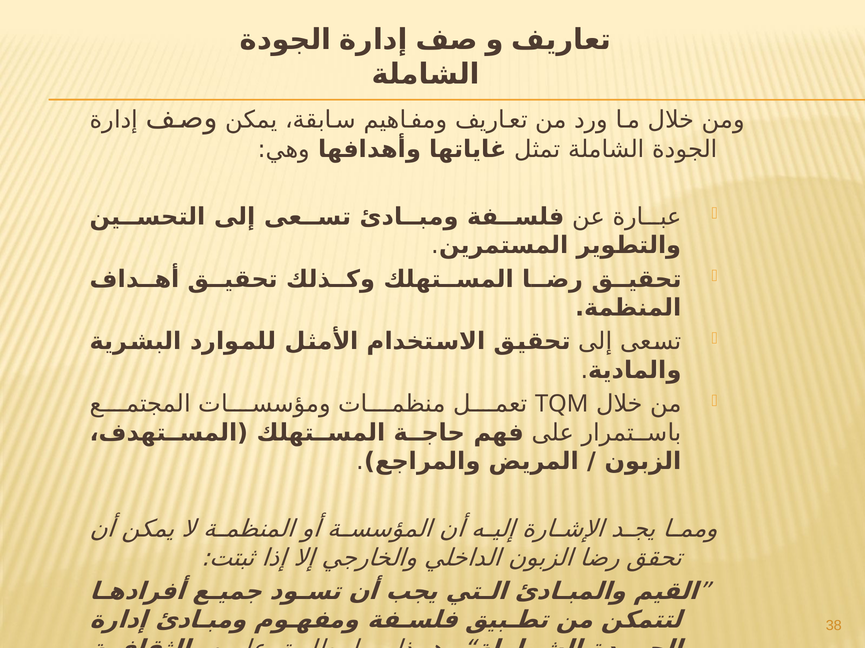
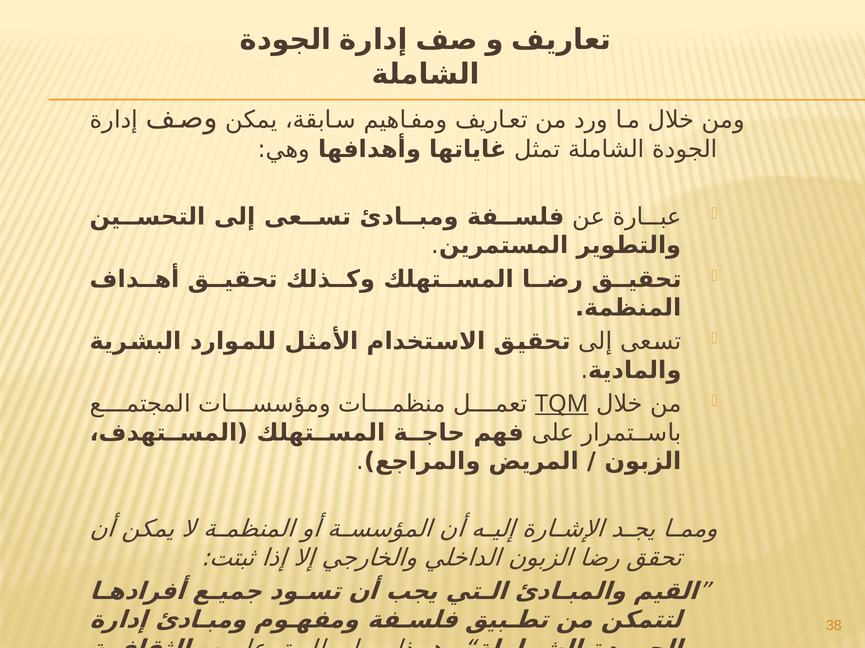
TQM underline: none -> present (562, 404)
